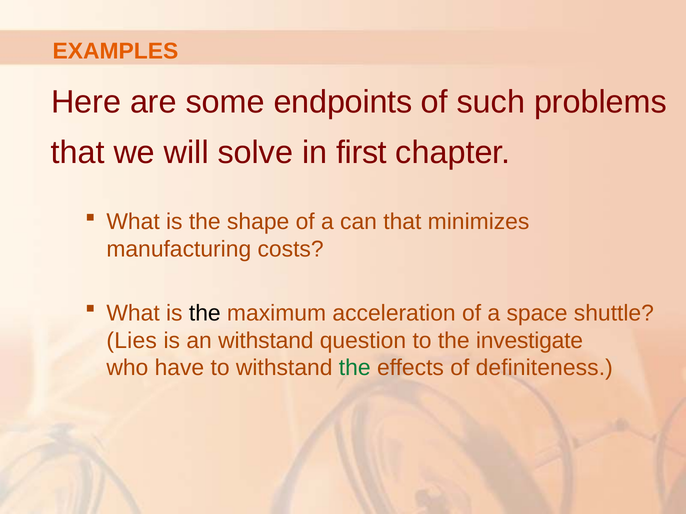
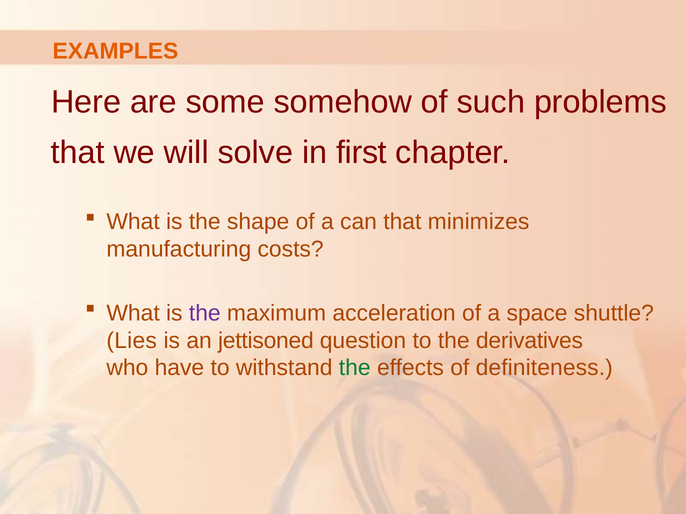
endpoints: endpoints -> somehow (343, 102)
the colour: black -> purple (205, 313)
an withstand: withstand -> jettisoned (266, 341)
investigate: investigate -> derivatives (529, 341)
